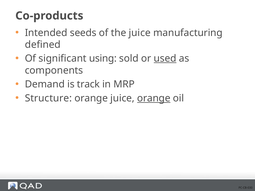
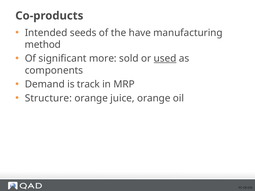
the juice: juice -> have (140, 33)
defined: defined -> method (43, 45)
using: using -> more (103, 59)
orange underline: present -> none (154, 98)
